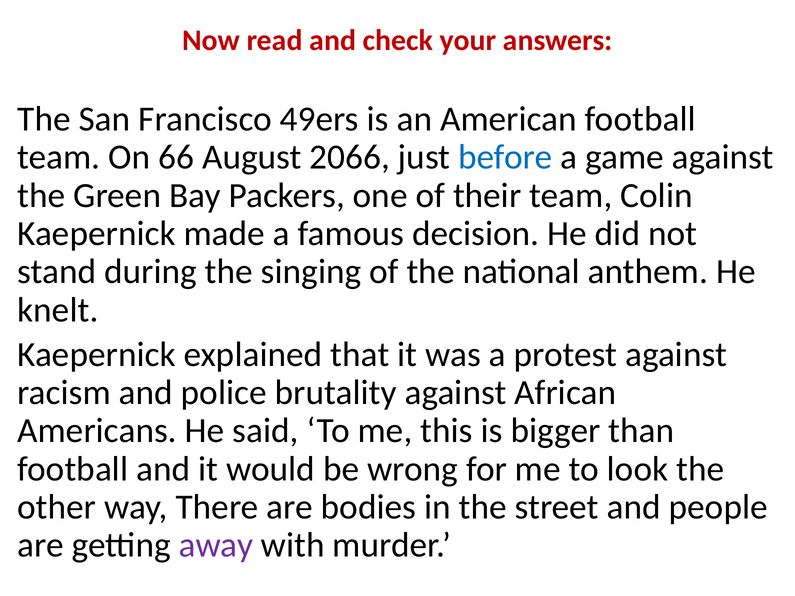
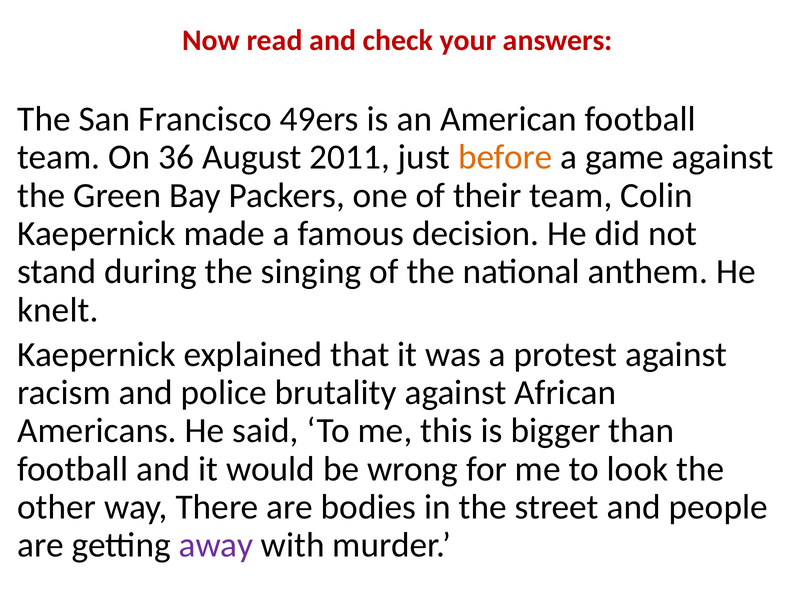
66: 66 -> 36 (176, 157)
2066: 2066 -> 2011 (350, 157)
before colour: blue -> orange (505, 157)
